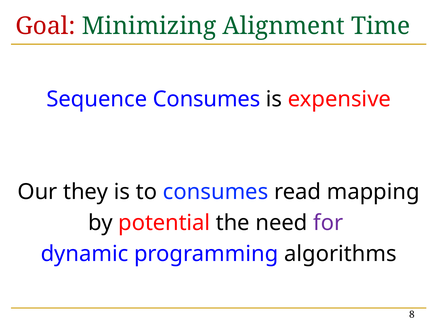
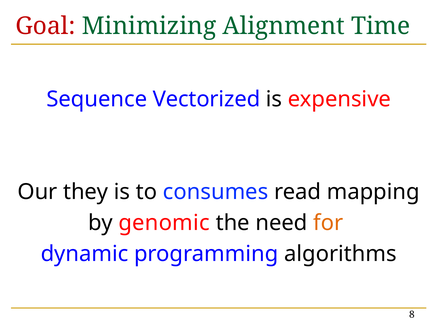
Sequence Consumes: Consumes -> Vectorized (207, 99)
potential: potential -> genomic (164, 223)
for colour: purple -> orange (328, 223)
